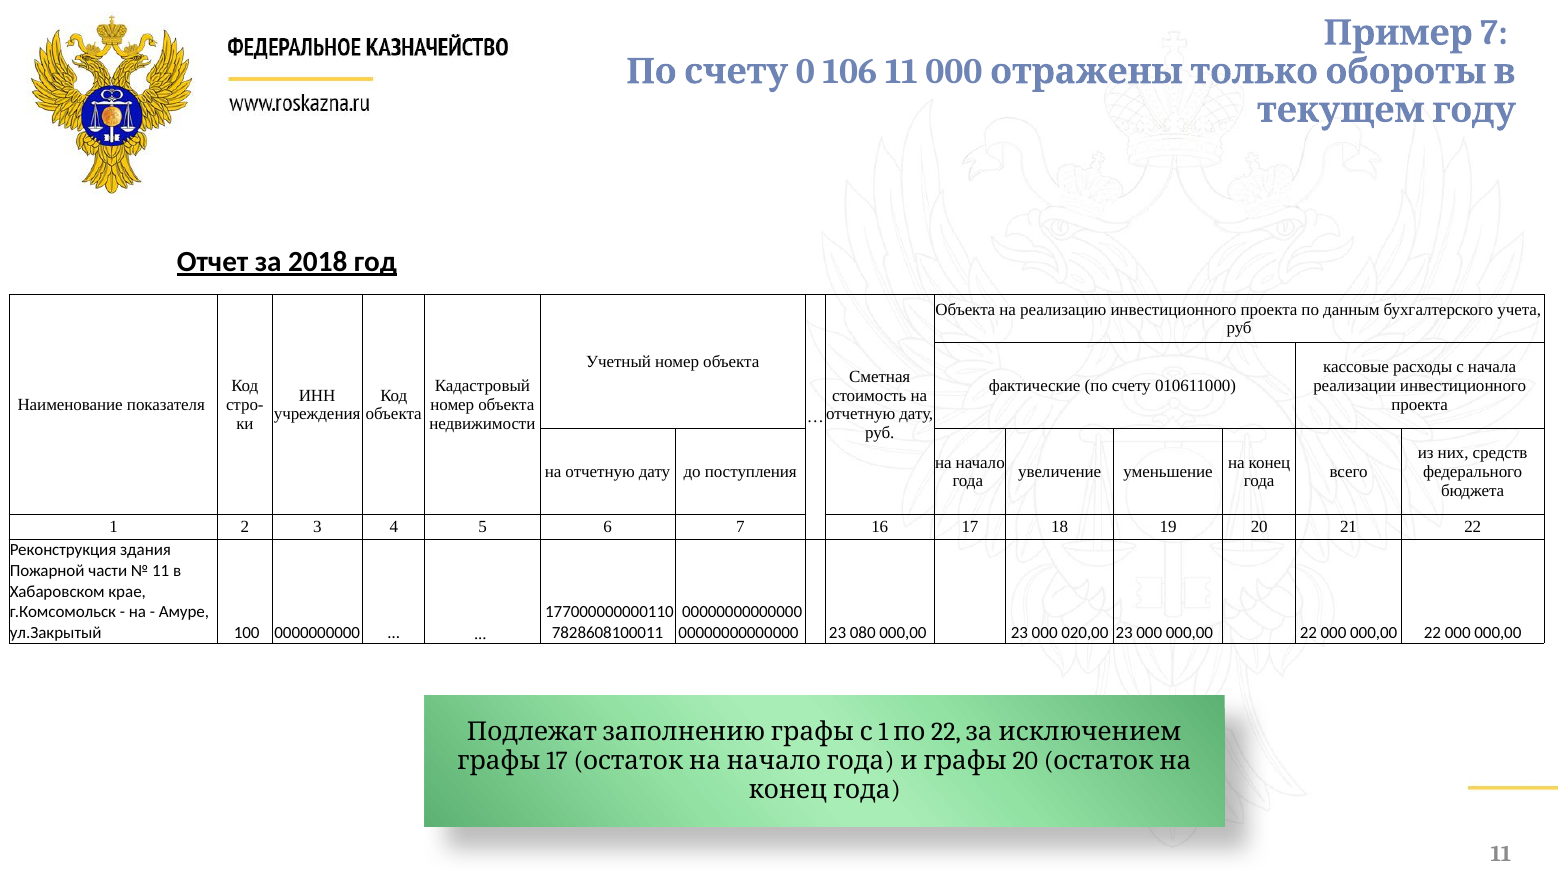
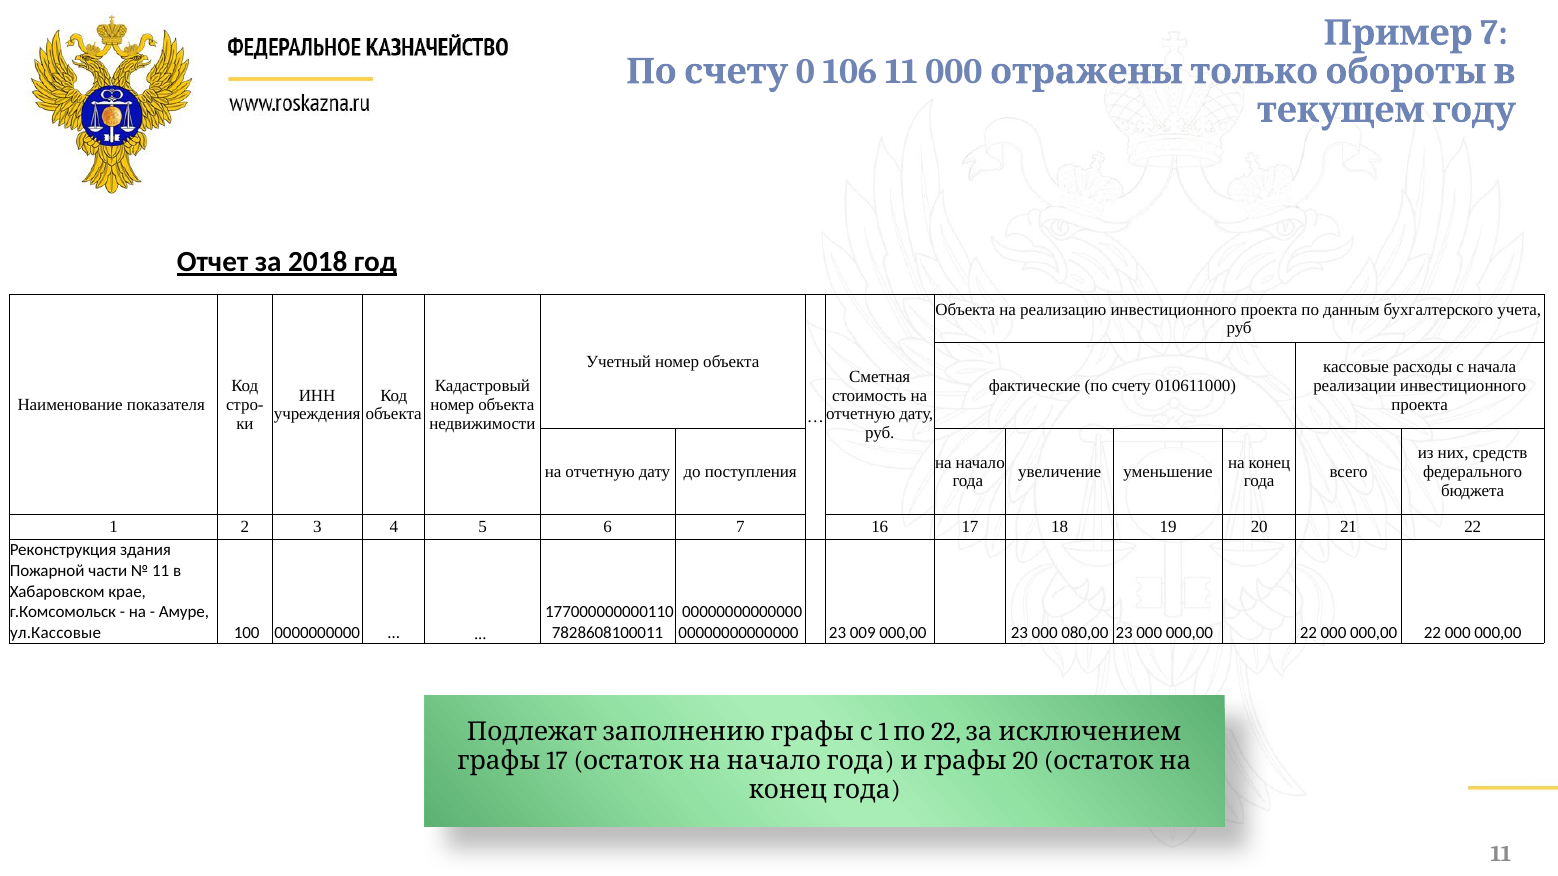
ул.Закрытый: ул.Закрытый -> ул.Кассовые (56, 633)
080: 080 -> 009 (863, 633)
020,00: 020,00 -> 080,00 (1085, 633)
